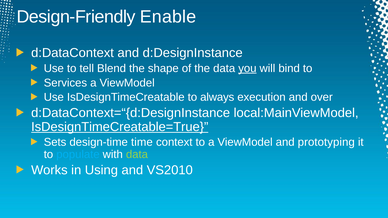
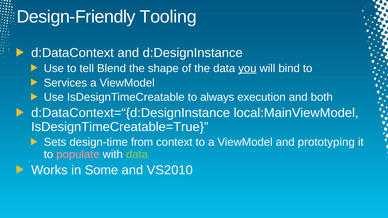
Enable: Enable -> Tooling (168, 17)
over: over -> both (322, 97)
IsDesignTimeCreatable=True underline: present -> none (120, 127)
time: time -> from (142, 142)
populate colour: light blue -> pink (78, 155)
Using: Using -> Some (101, 170)
